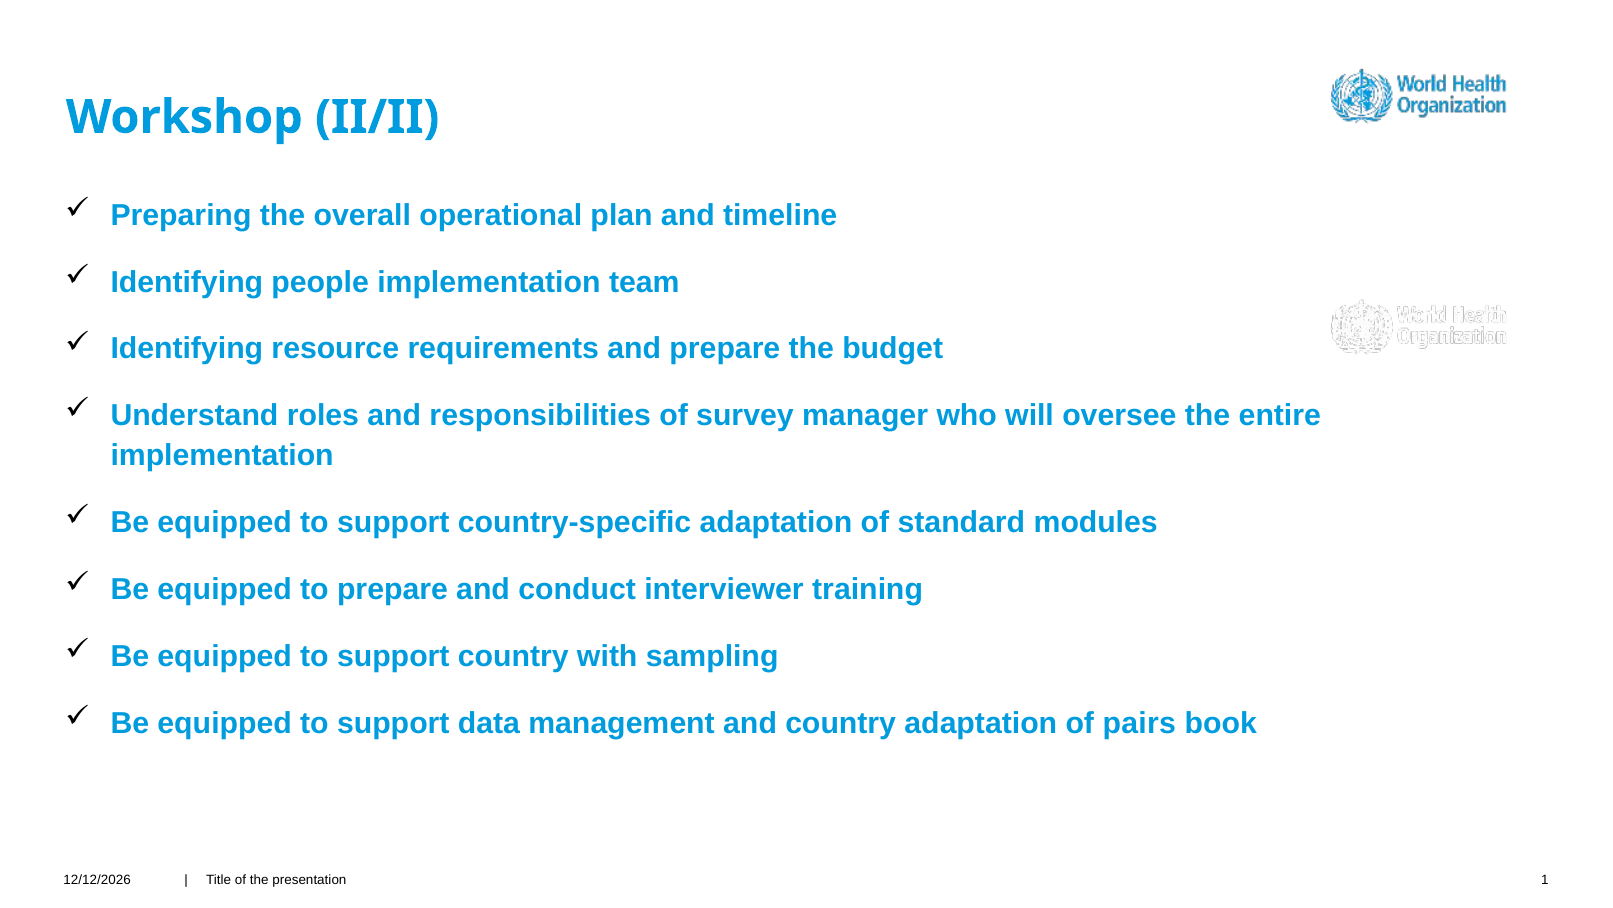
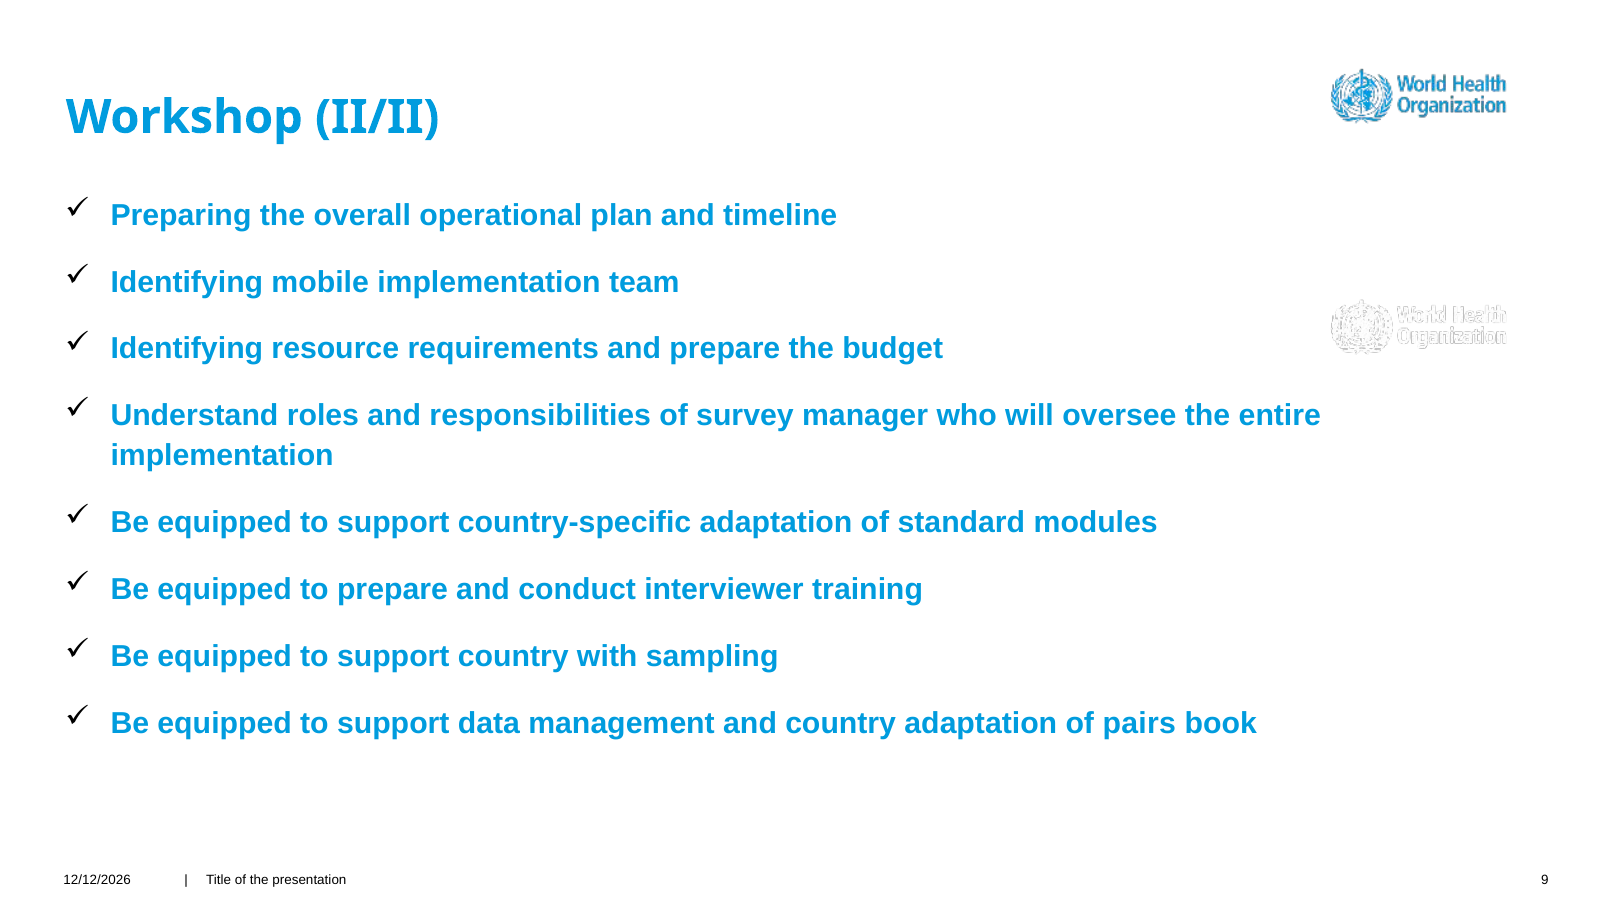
people: people -> mobile (320, 282)
1: 1 -> 9 (1545, 880)
